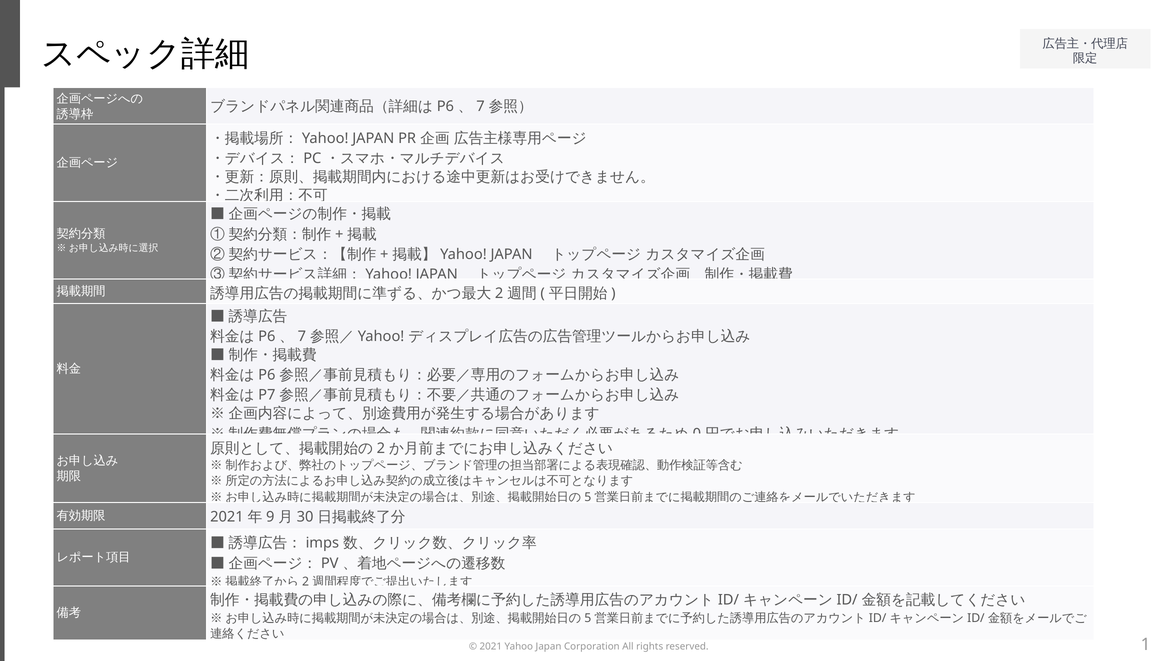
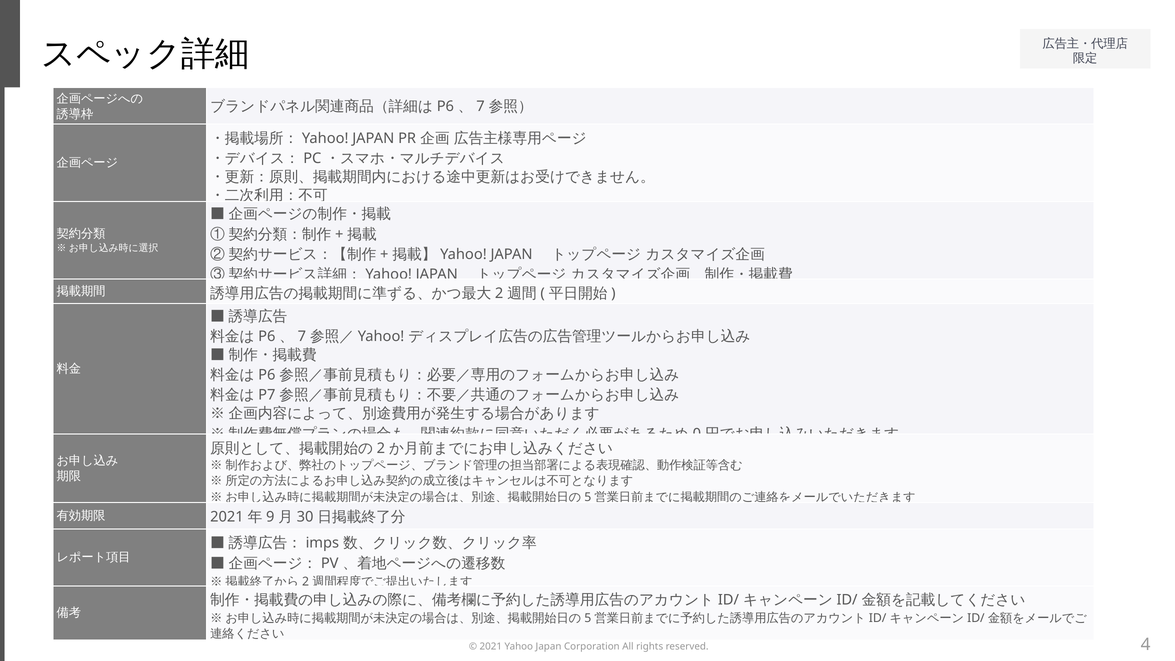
1: 1 -> 4 (1146, 645)
